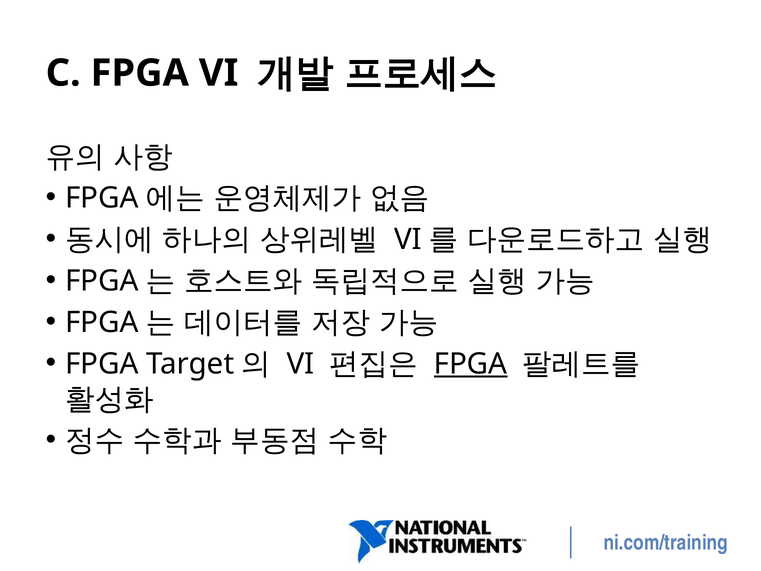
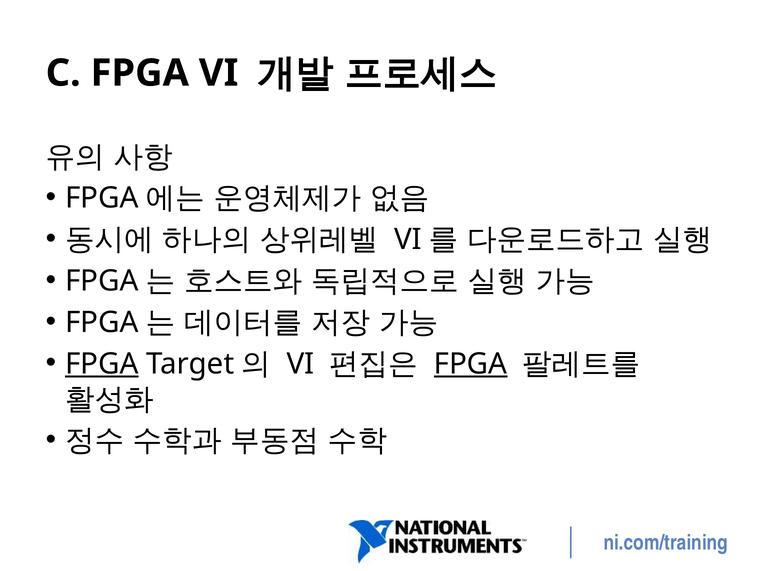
FPGA underline: none -> present (102, 364)
